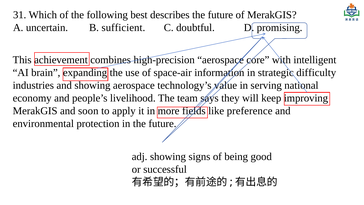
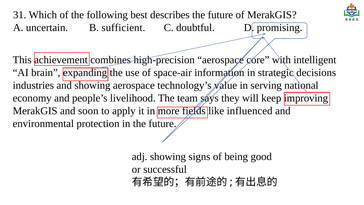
difficulty: difficulty -> decisions (316, 73)
preference: preference -> influenced (250, 111)
